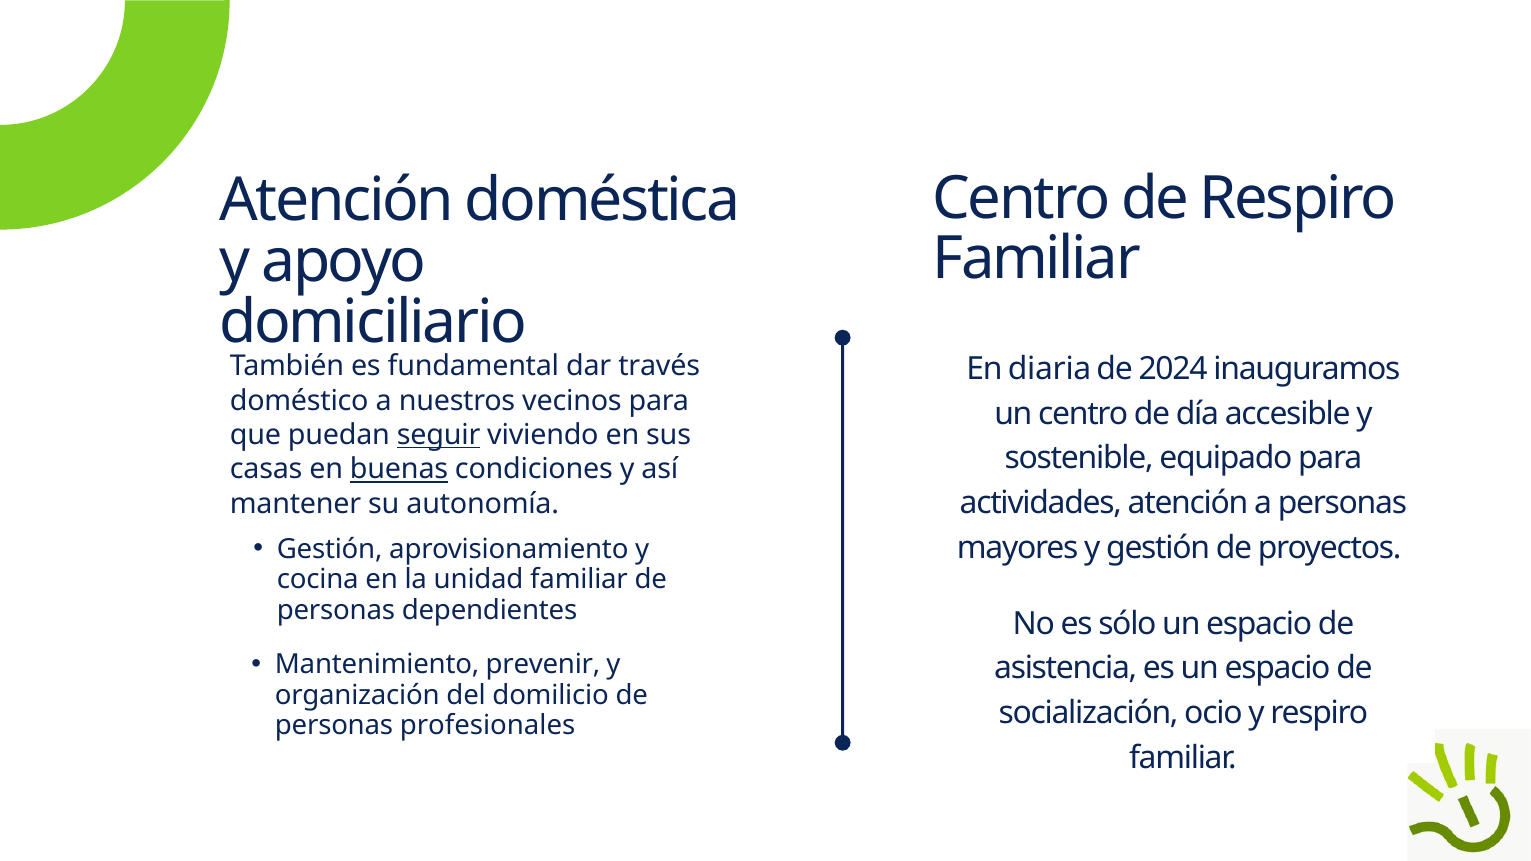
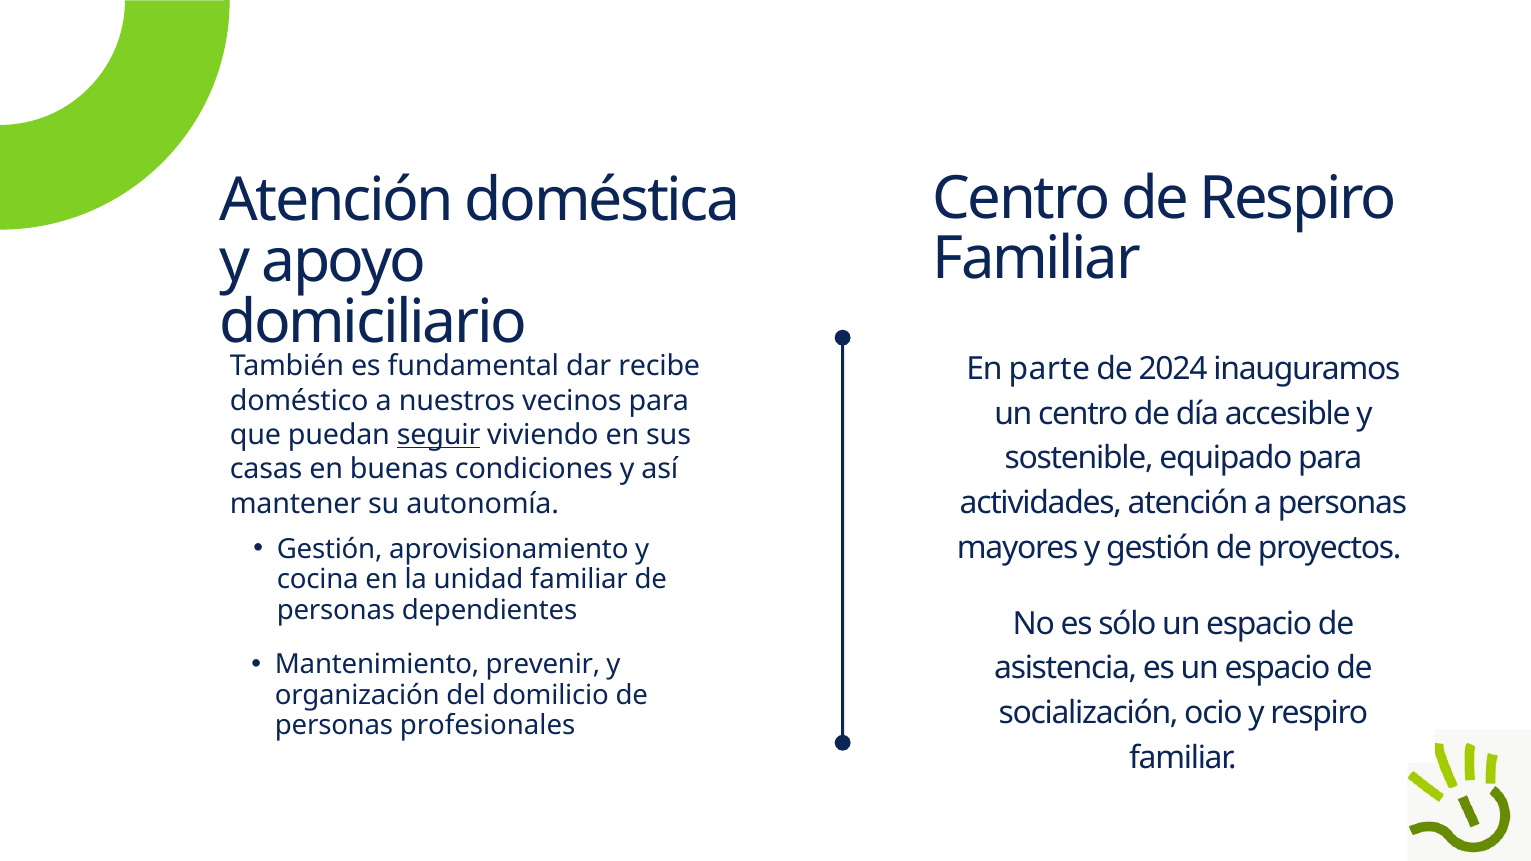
través: través -> recibe (659, 366)
diaria: diaria -> parte (1049, 369)
buenas underline: present -> none (399, 470)
